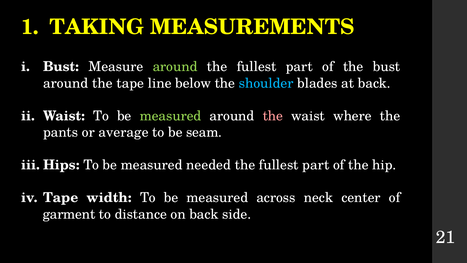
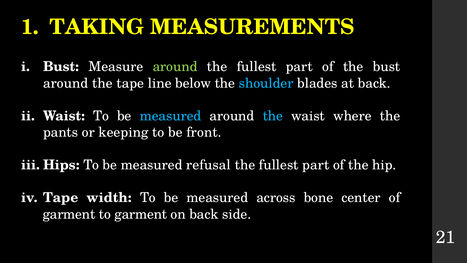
measured colour: light green -> light blue (171, 116)
the colour: pink -> light blue (273, 116)
average: average -> keeping (124, 132)
seam: seam -> front (204, 132)
needed: needed -> refusal (209, 165)
neck: neck -> bone (318, 198)
to distance: distance -> garment (141, 214)
